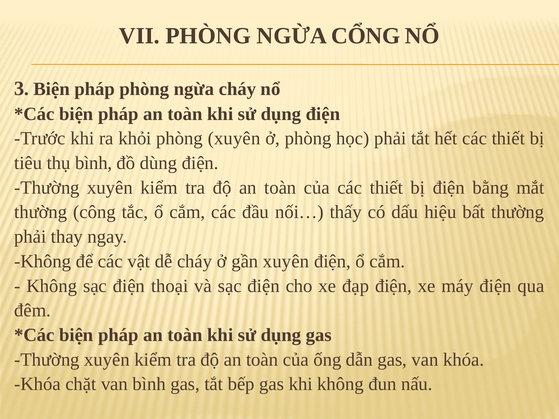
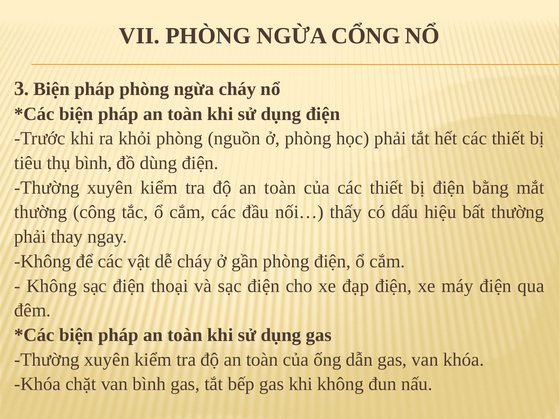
phòng xuyên: xuyên -> nguồn (234, 139)
gần xuyên: xuyên -> phòng (286, 261)
